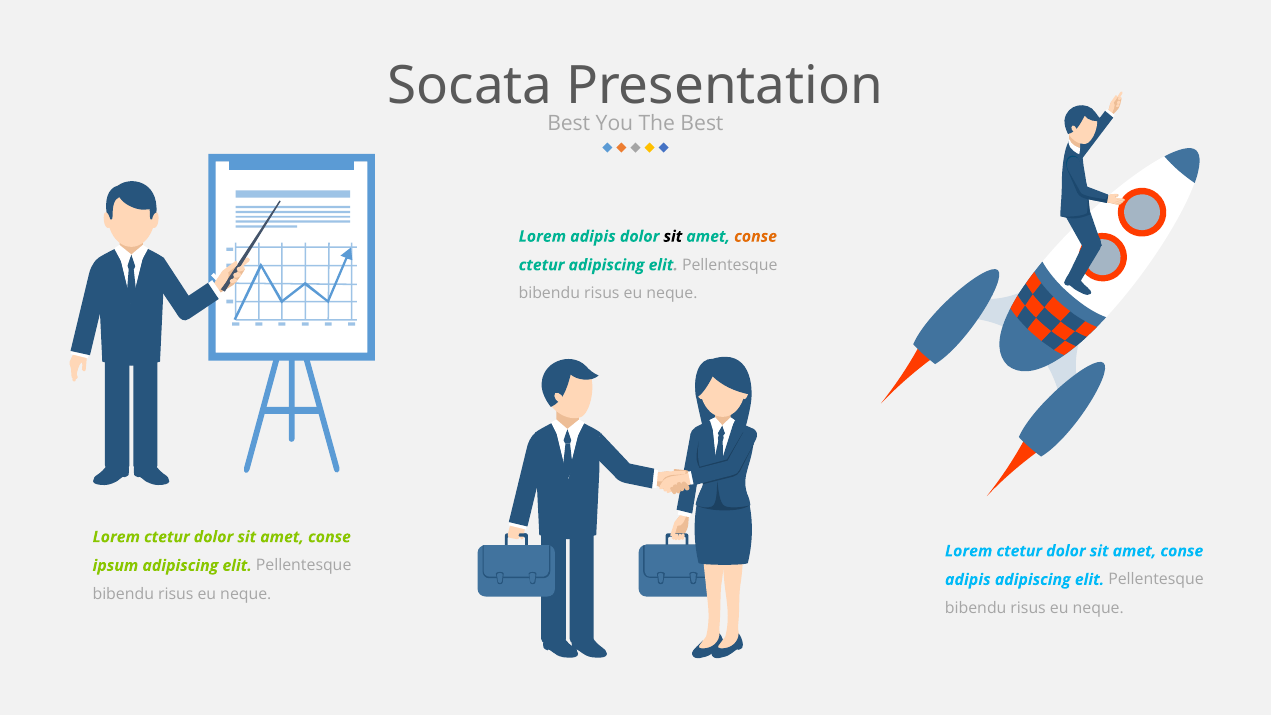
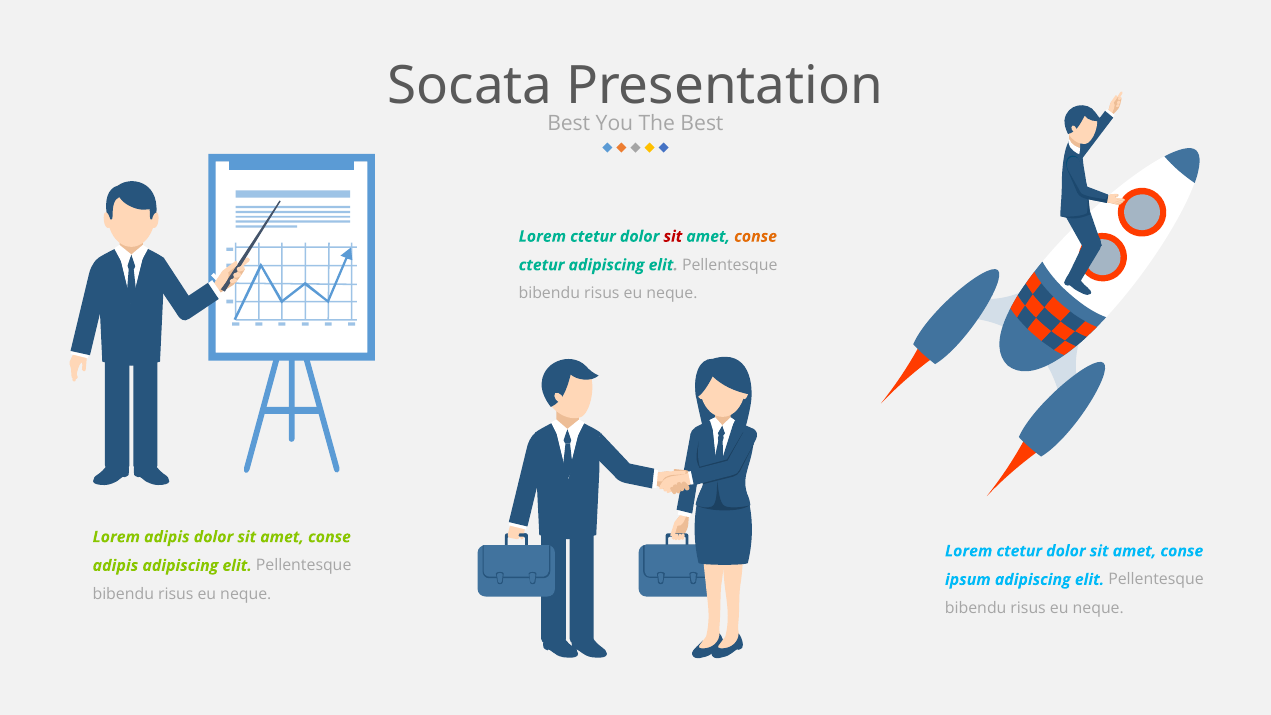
adipis: adipis -> ctetur (593, 236)
sit colour: black -> red (673, 236)
ctetur: ctetur -> adipis (167, 537)
ipsum: ipsum -> adipis (115, 566)
adipis: adipis -> ipsum (968, 580)
